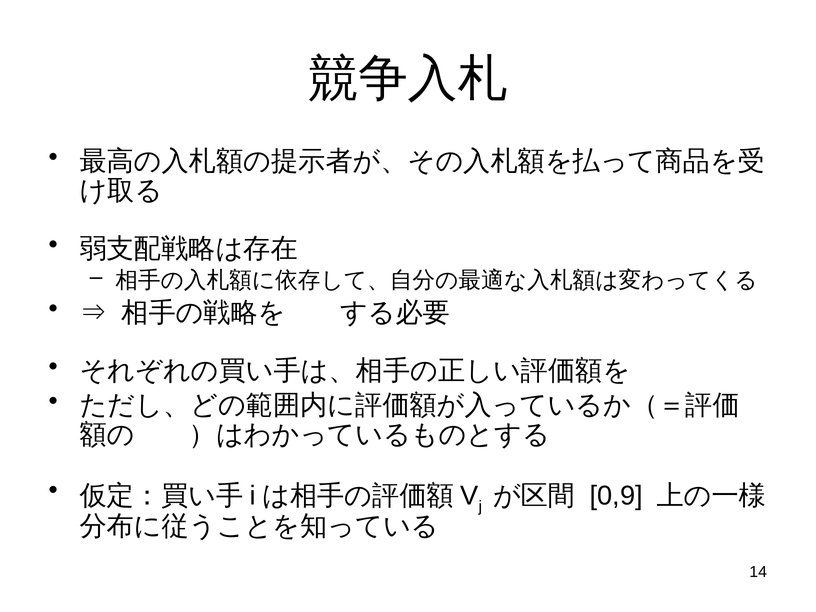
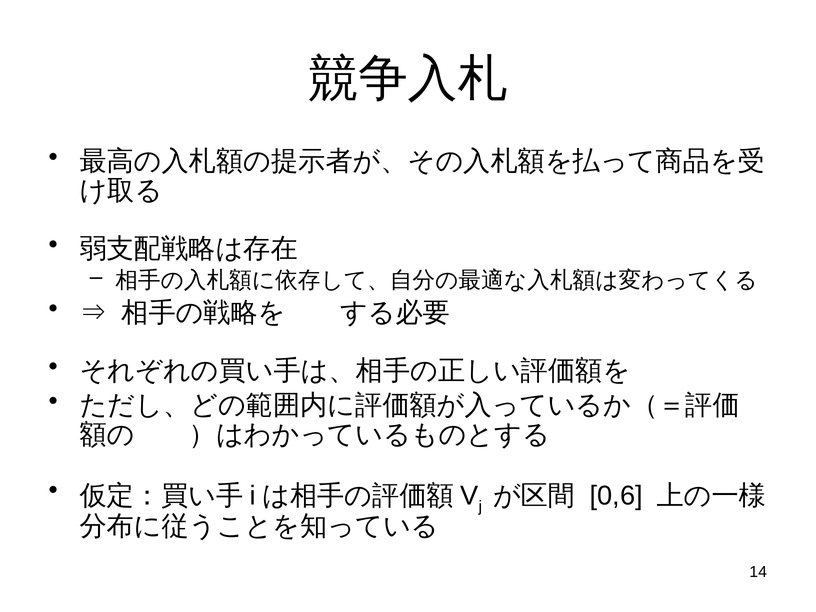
0,9: 0,9 -> 0,6 (616, 496)
